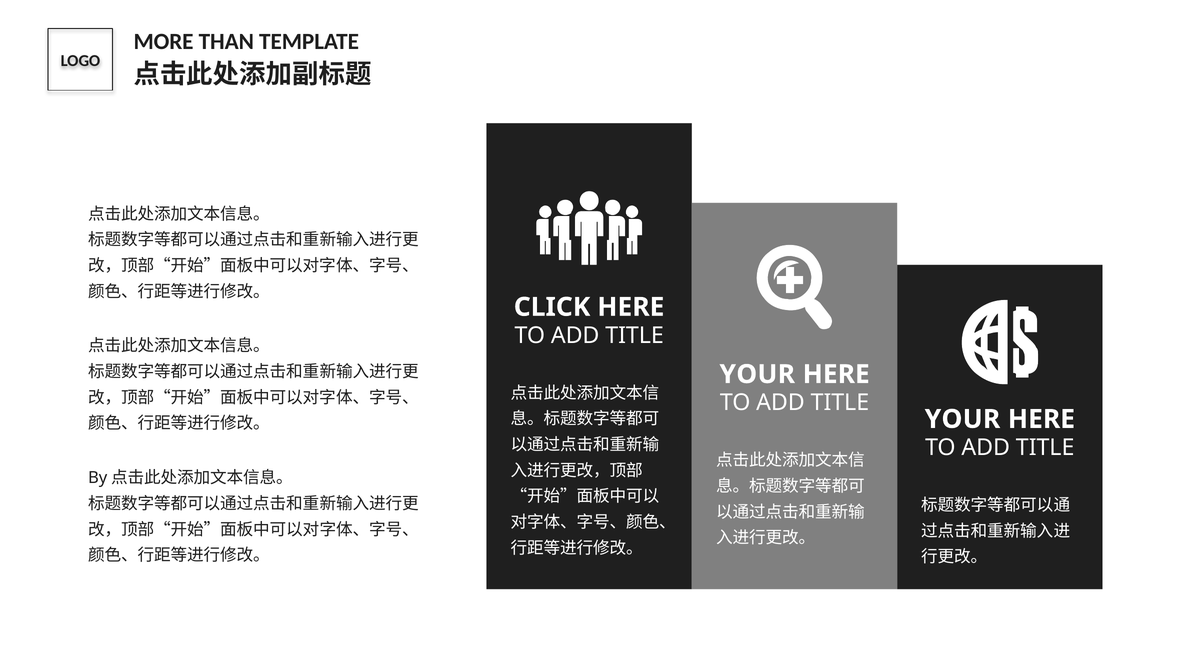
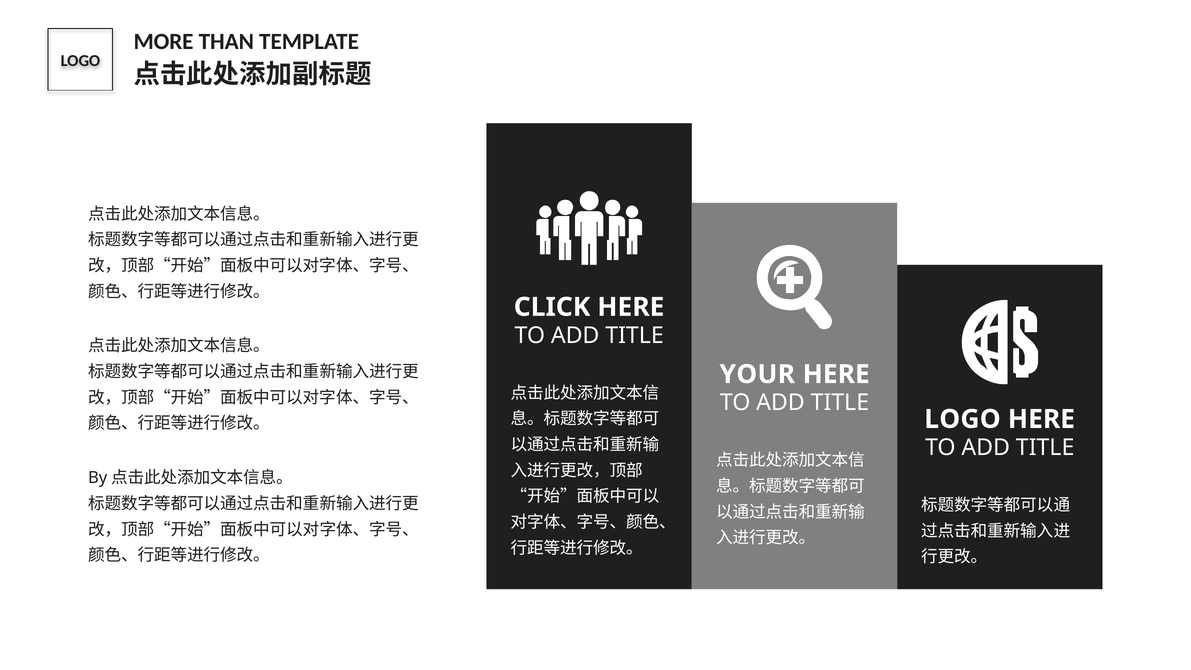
YOUR: YOUR -> LOGO (962, 419)
